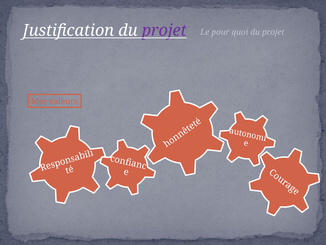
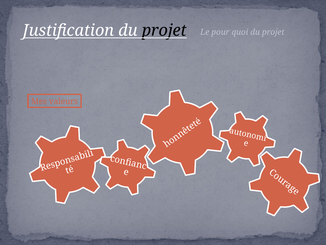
projet colour: purple -> black (164, 30)
